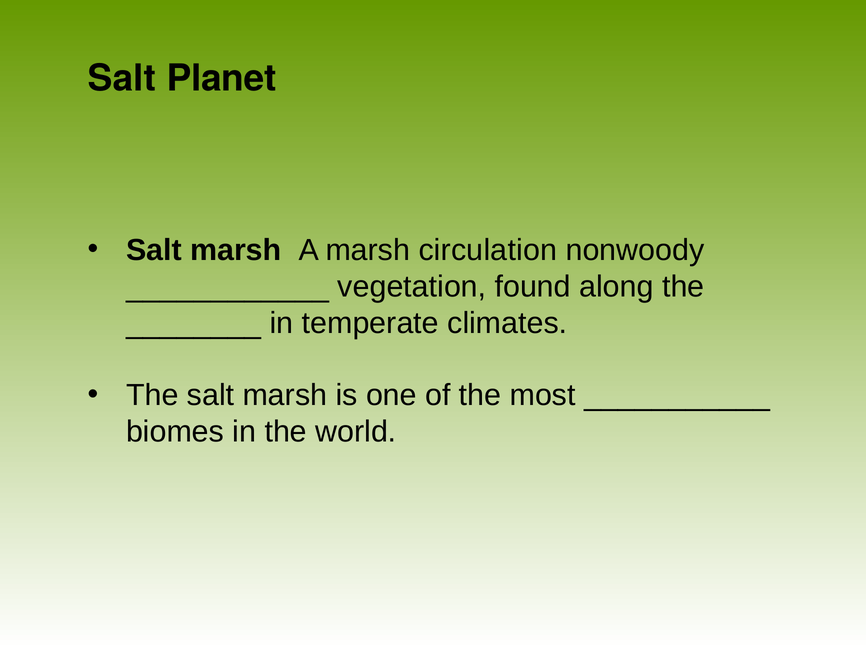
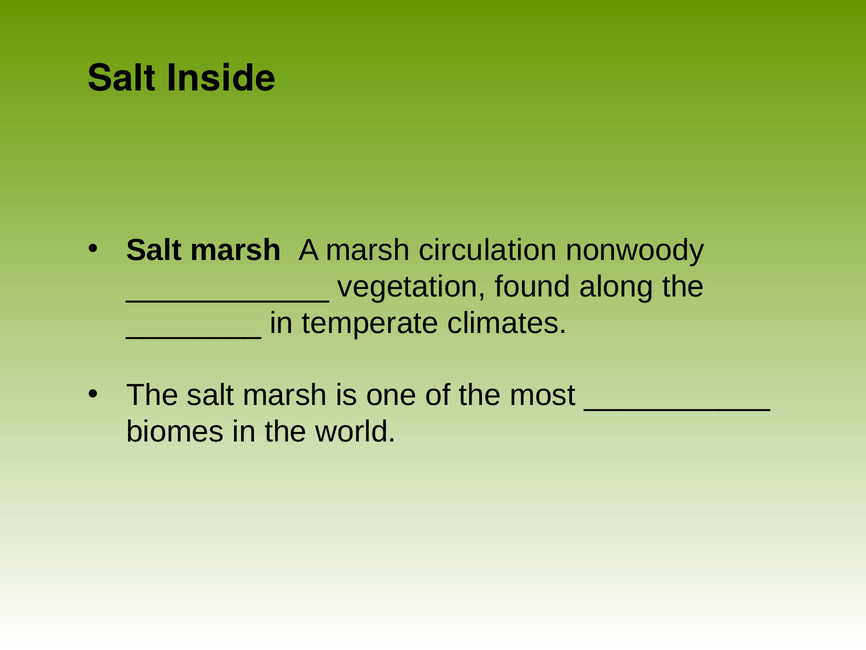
Planet: Planet -> Inside (221, 78)
